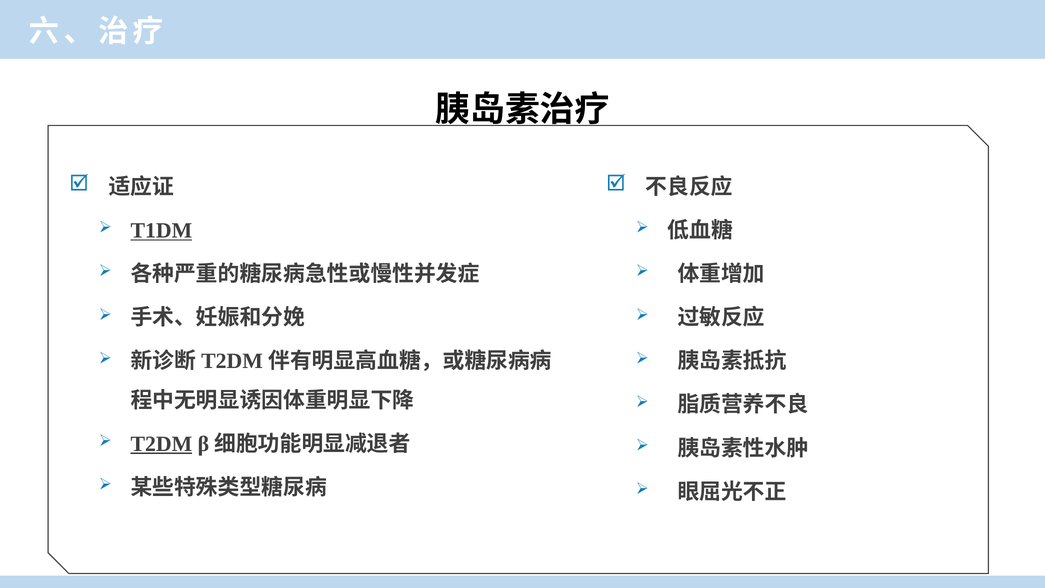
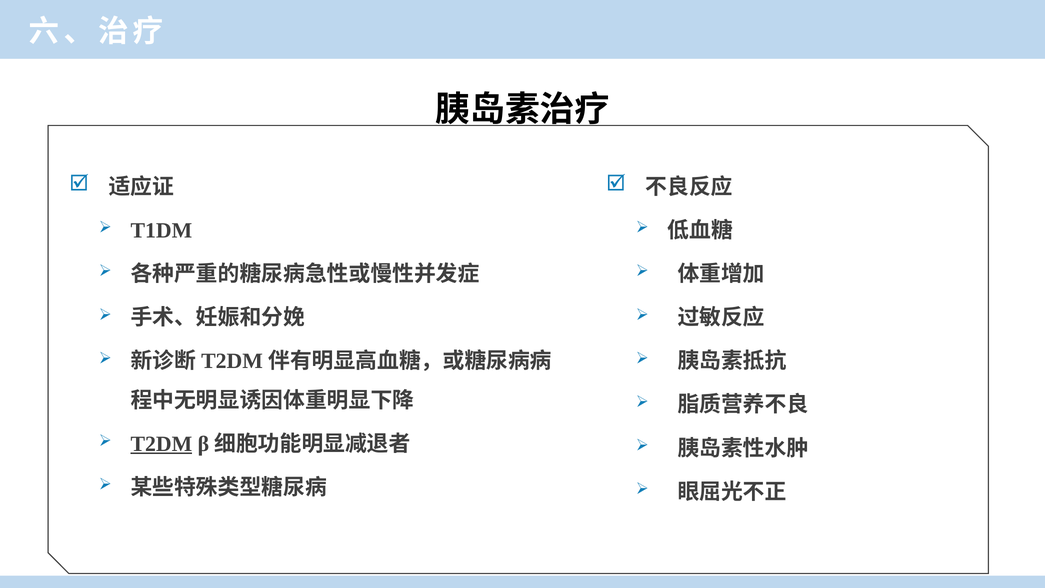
T1DM underline: present -> none (161, 230)
